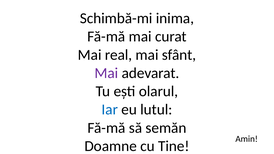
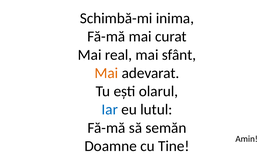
Mai colour: purple -> orange (106, 73)
